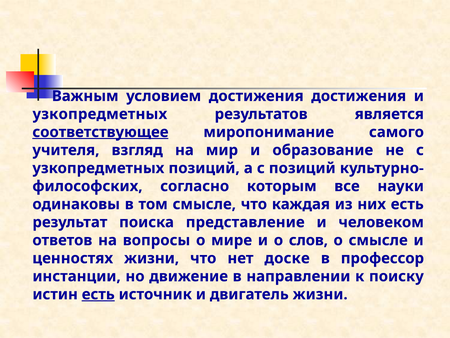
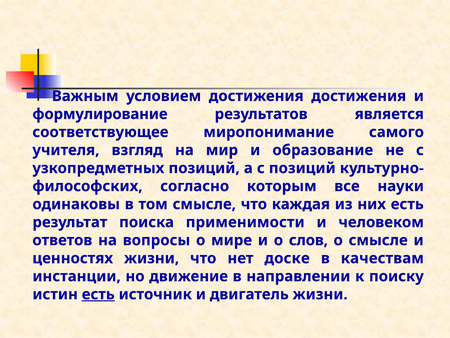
узкопредметных: узкопредметных -> формулирование (100, 114)
соответствующее underline: present -> none (100, 132)
представление: представление -> применимости (245, 222)
профессор: профессор -> качествам (382, 258)
